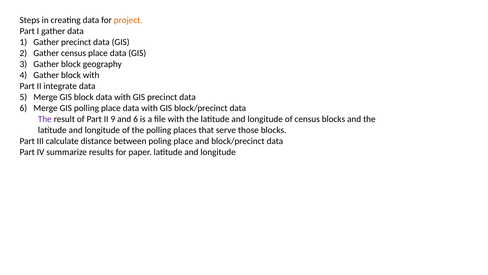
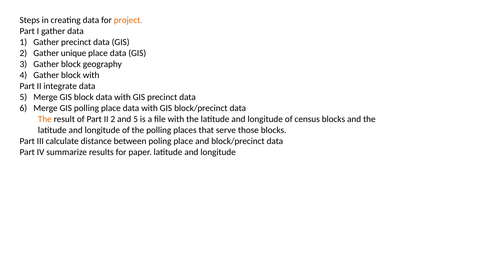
Gather census: census -> unique (74, 53)
The colour: purple -> orange (45, 119)
II 9: 9 -> 2 (113, 119)
and 6: 6 -> 5 (136, 119)
